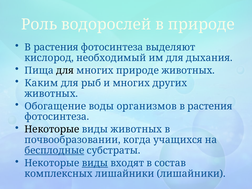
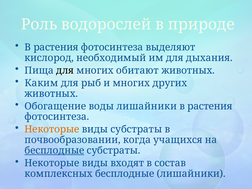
многих природе: природе -> обитают (137, 70)
воды организмов: организмов -> лишайники (147, 106)
Некоторые colour: black -> orange (52, 129)
виды животных: животных -> субстраты (136, 129)
виды underline: present -> none (95, 163)
комплексных лишайники: лишайники -> бесплодные (125, 174)
